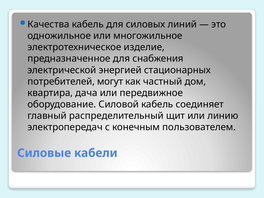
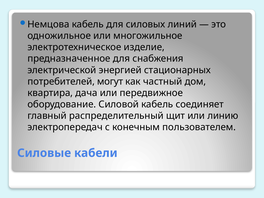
Качества: Качества -> Немцова (48, 24)
